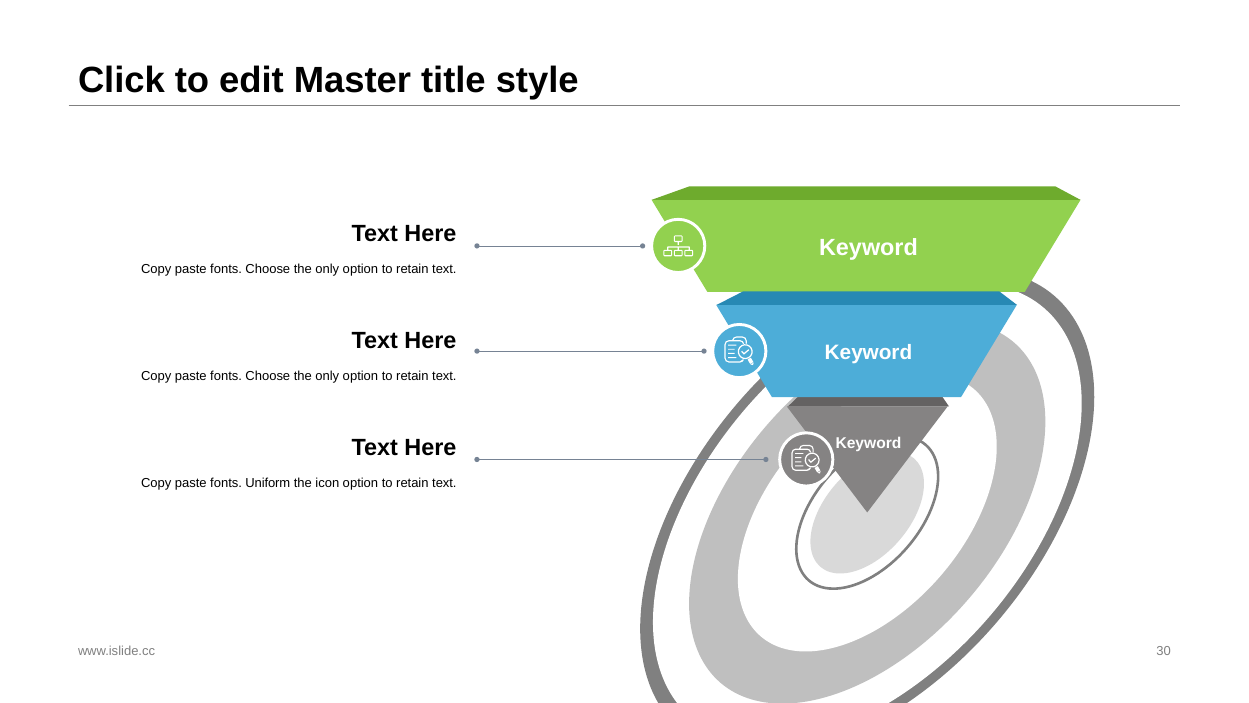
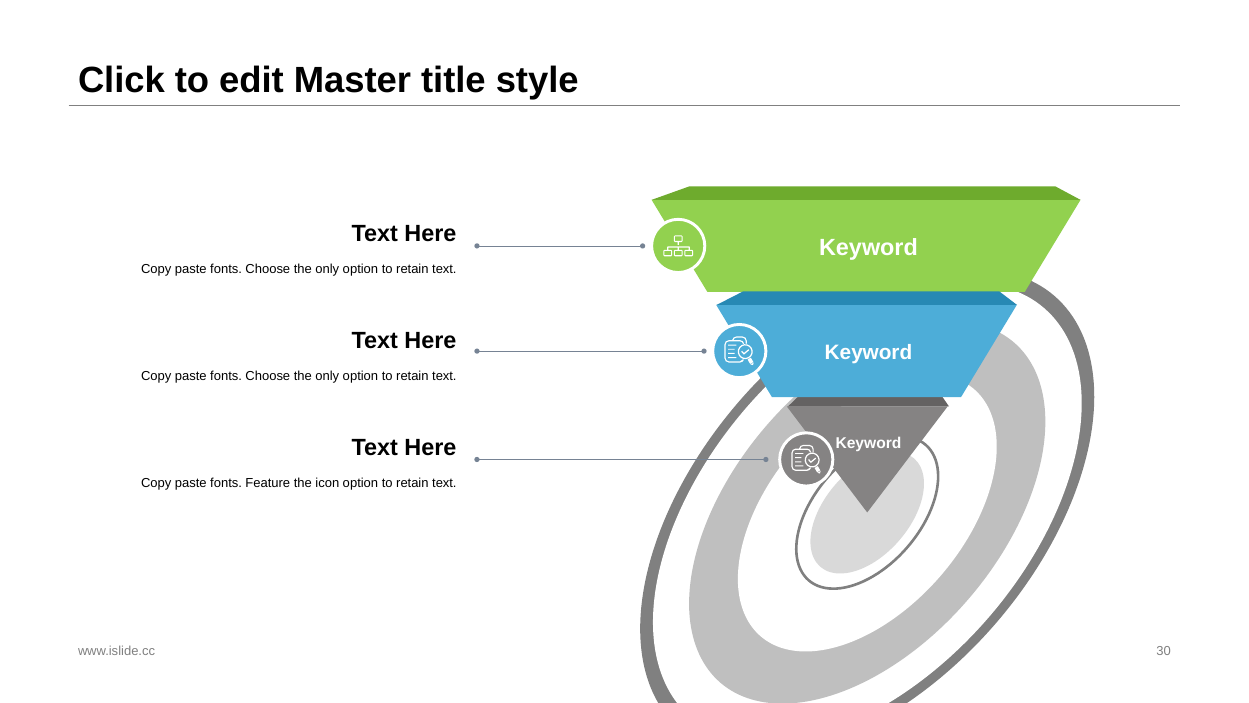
Uniform: Uniform -> Feature (268, 483)
